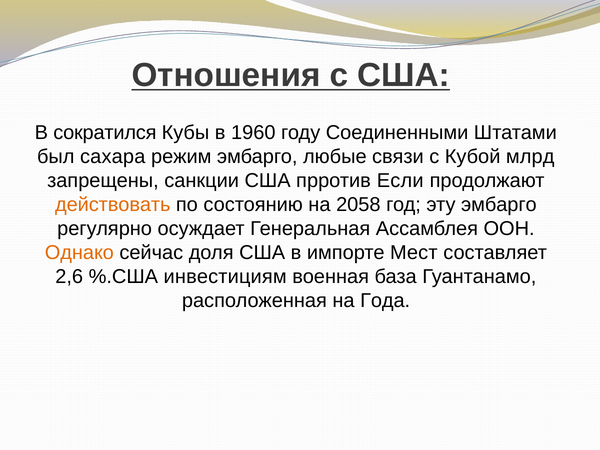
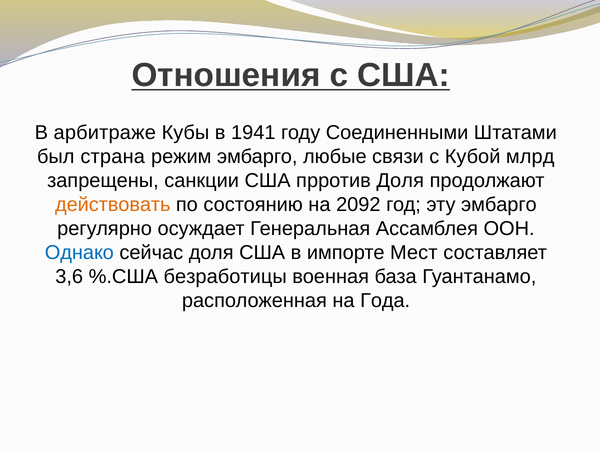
сократился: сократился -> арбитраже (105, 133)
1960: 1960 -> 1941 (253, 133)
сахара: сахара -> страна (113, 157)
прротив Если: Если -> Доля (400, 181)
2058: 2058 -> 2092 (358, 205)
Однако colour: orange -> blue (79, 253)
2,6: 2,6 -> 3,6 (69, 277)
инвестициям: инвестициям -> безработицы (225, 277)
